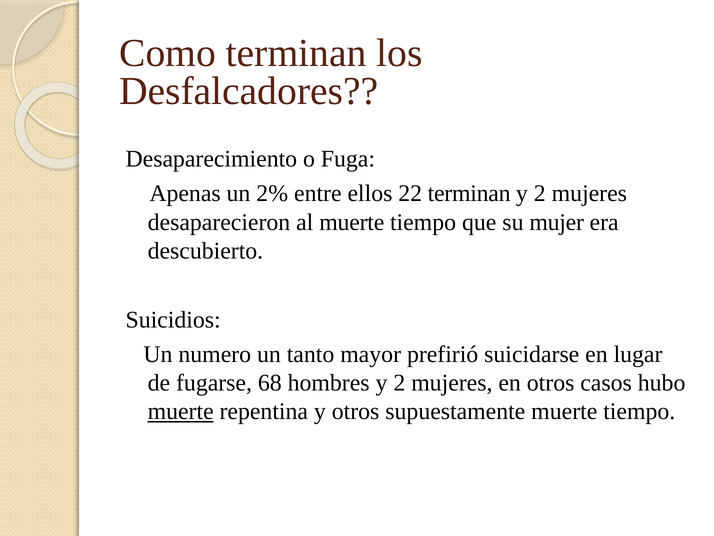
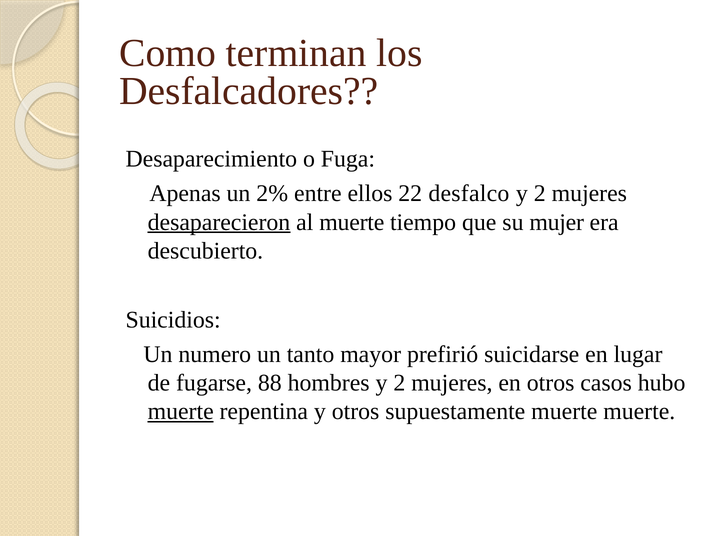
22 terminan: terminan -> desfalco (469, 193)
desaparecieron underline: none -> present (219, 222)
68: 68 -> 88 (270, 383)
supuestamente muerte tiempo: tiempo -> muerte (639, 411)
